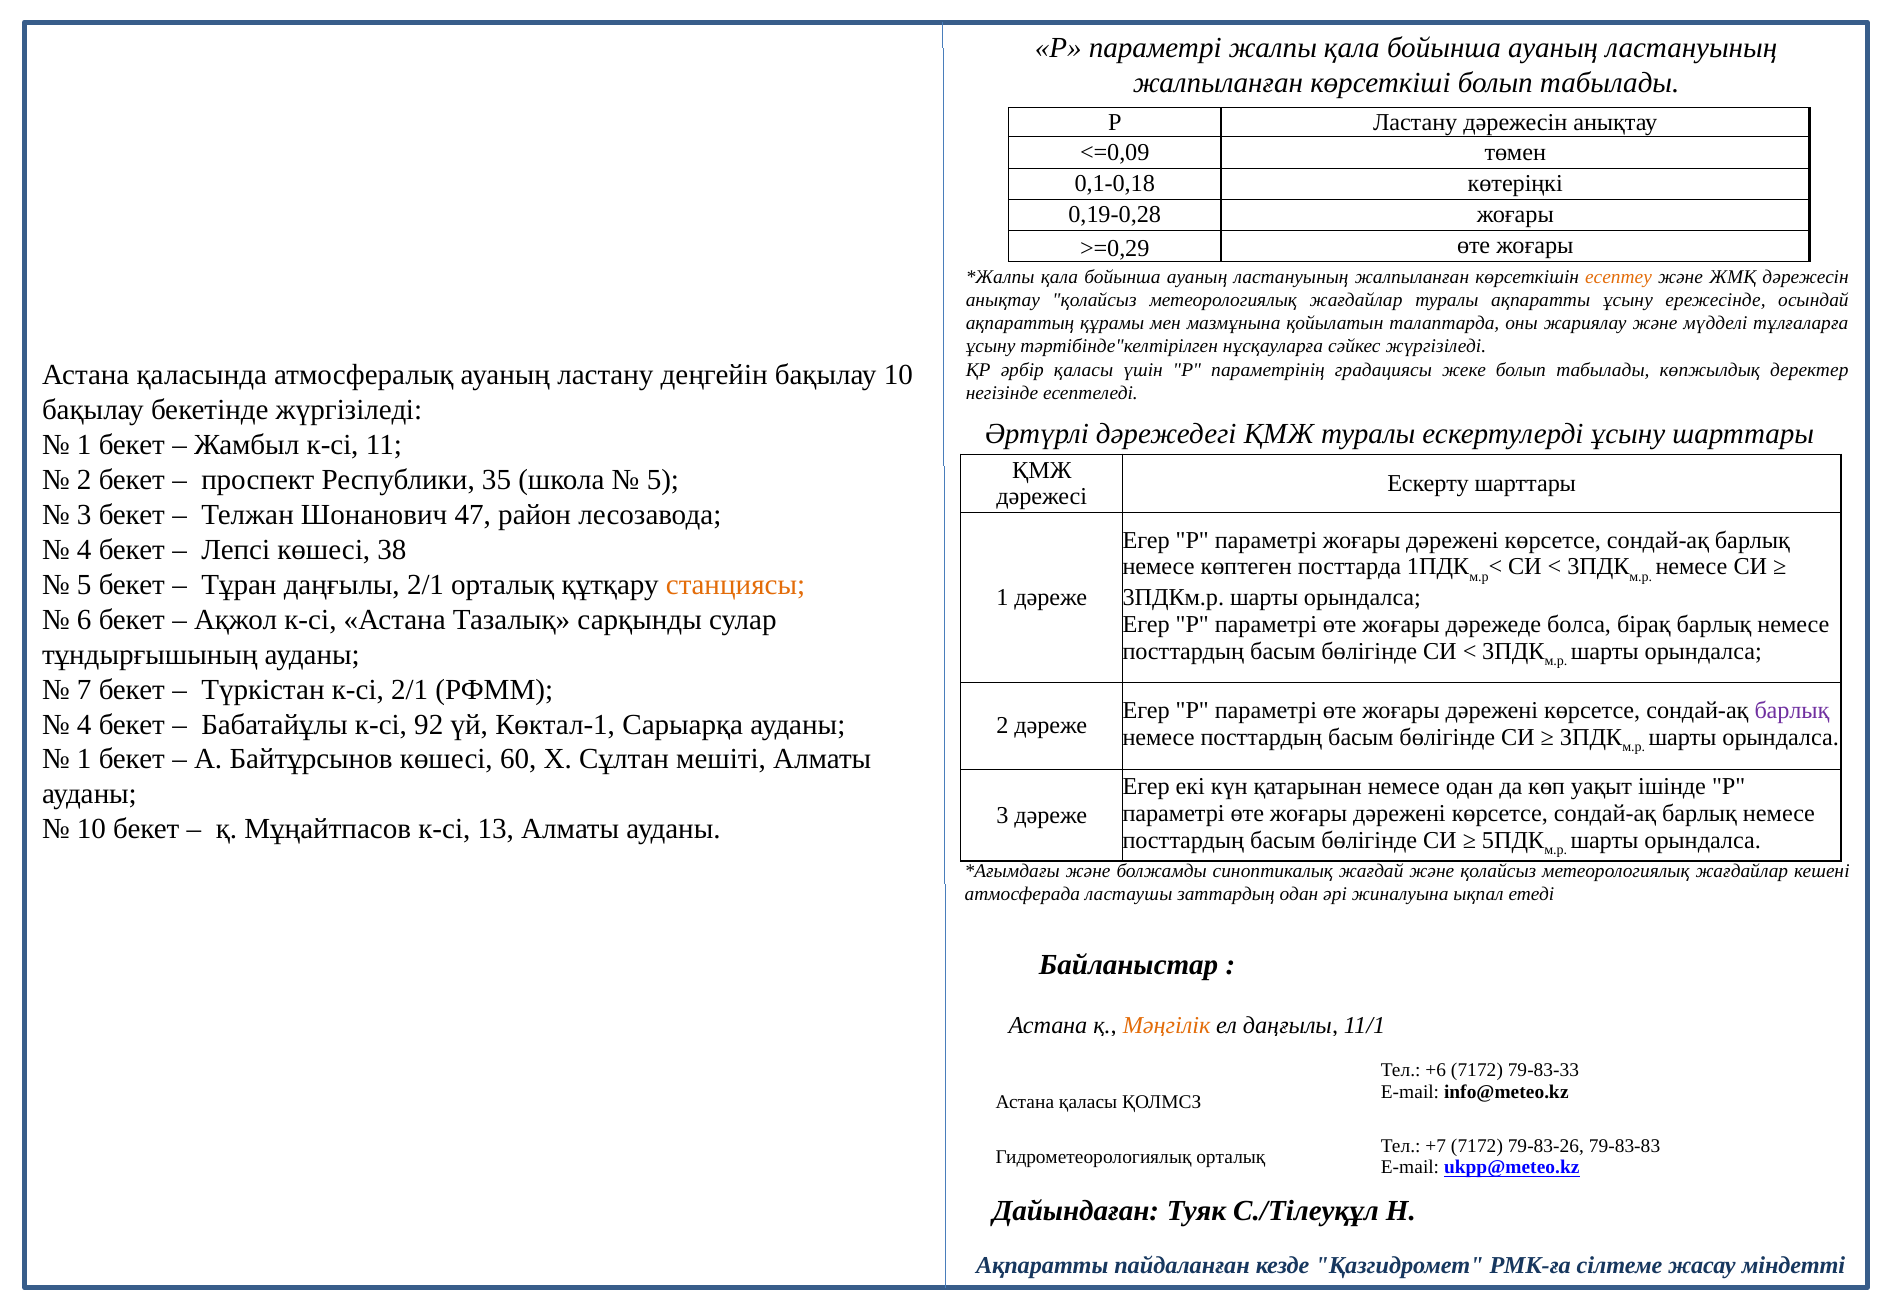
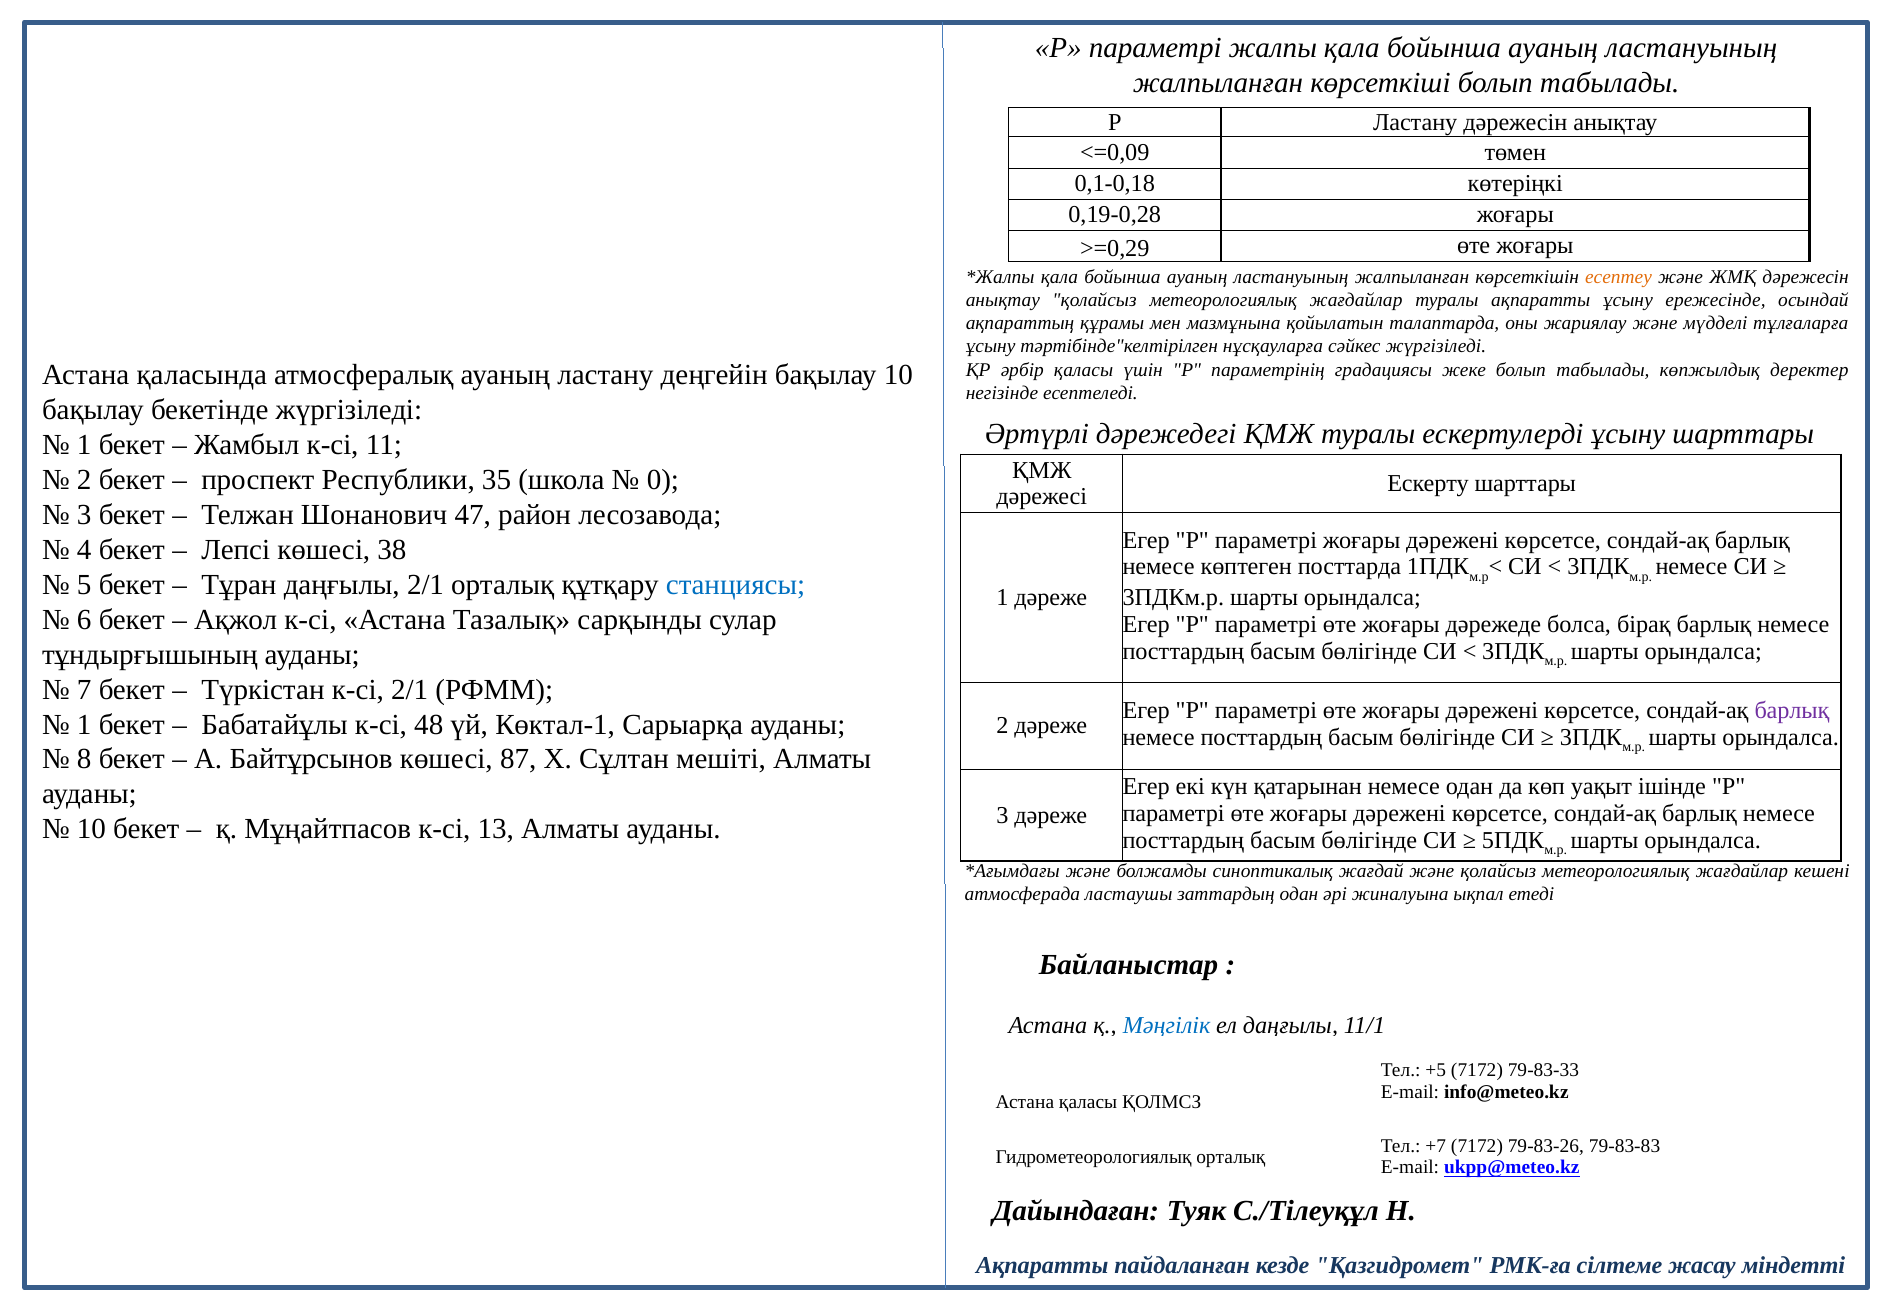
5: 5 -> 0 (663, 480)
станциясы colour: orange -> blue (736, 585)
4: 4 -> 1 (84, 724)
92: 92 -> 48 (429, 724)
1: 1 -> 8 (84, 759)
60: 60 -> 87 (518, 759)
Мәңгілік colour: orange -> blue (1167, 1026)
+6: +6 -> +5 (1436, 1070)
